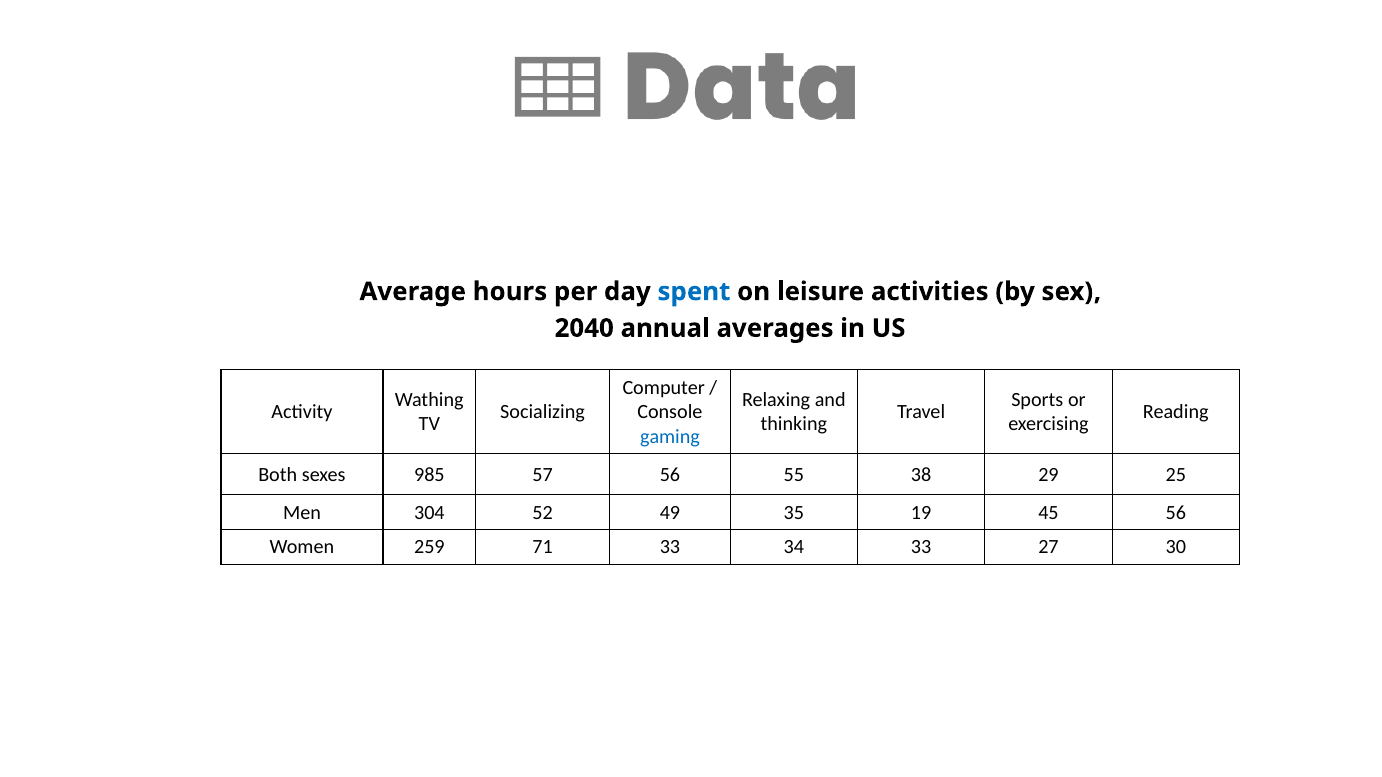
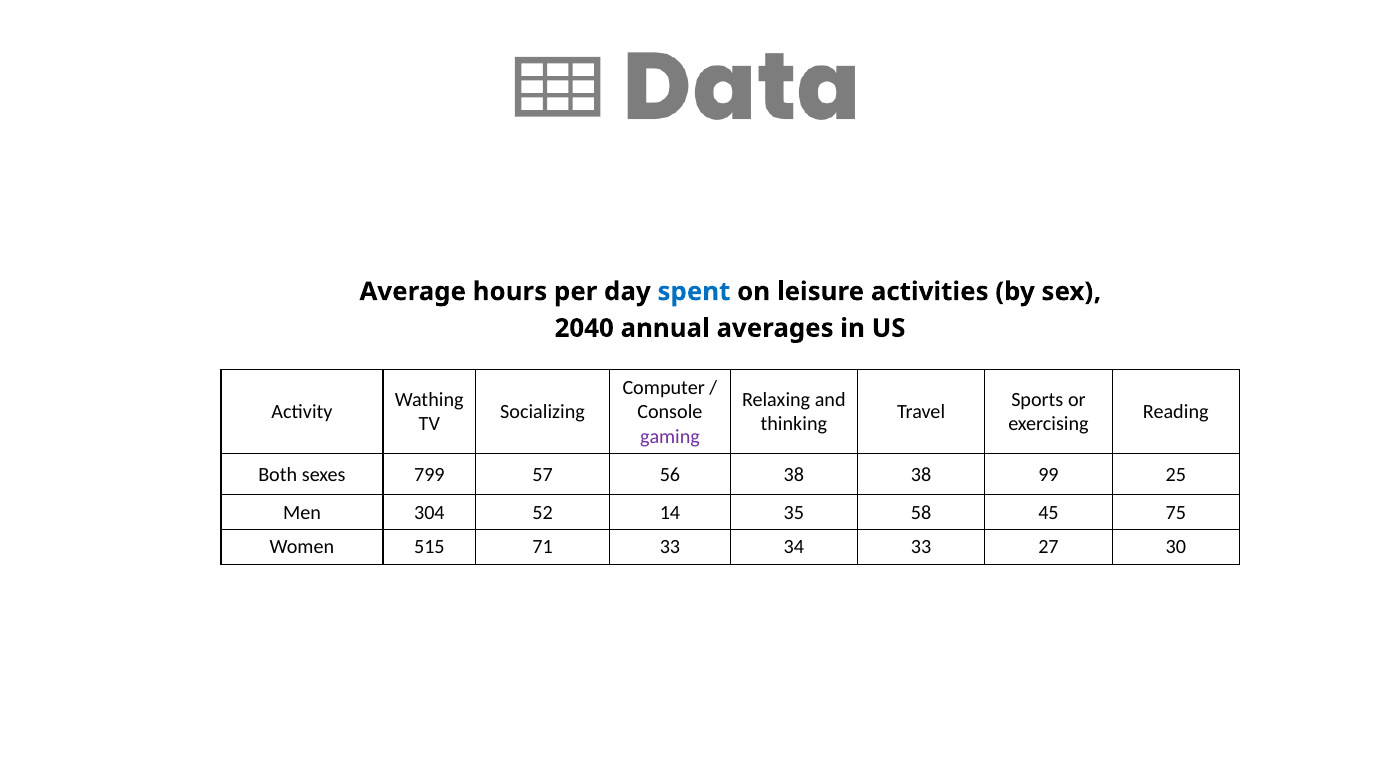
gaming colour: blue -> purple (670, 437)
985: 985 -> 799 (429, 475)
56 55: 55 -> 38 (794, 475)
29: 29 -> 99 (1048, 475)
49: 49 -> 14 (670, 513)
19: 19 -> 58 (921, 513)
45 56: 56 -> 75 (1176, 513)
259: 259 -> 515 (429, 548)
